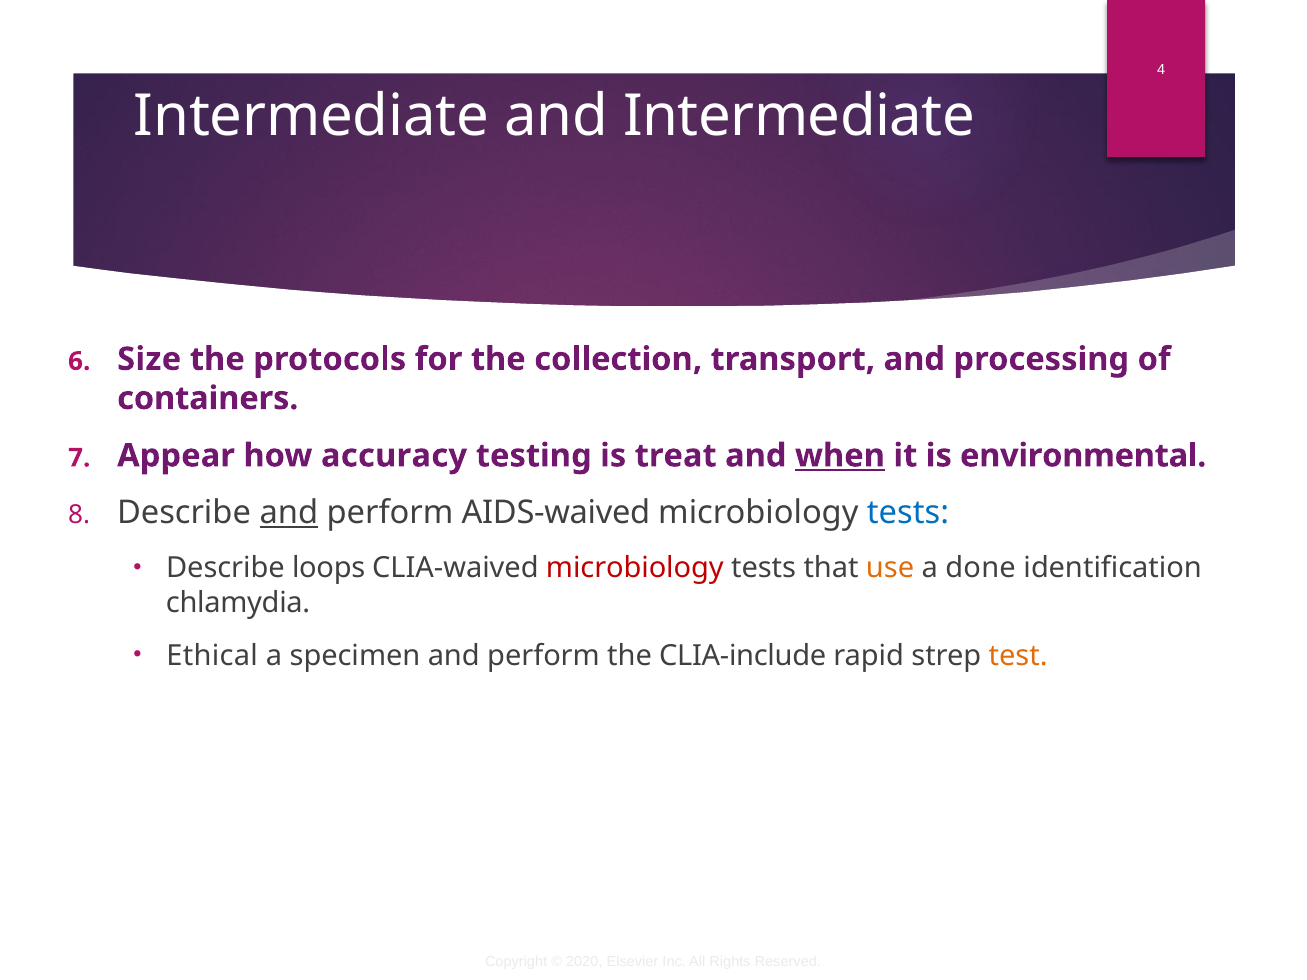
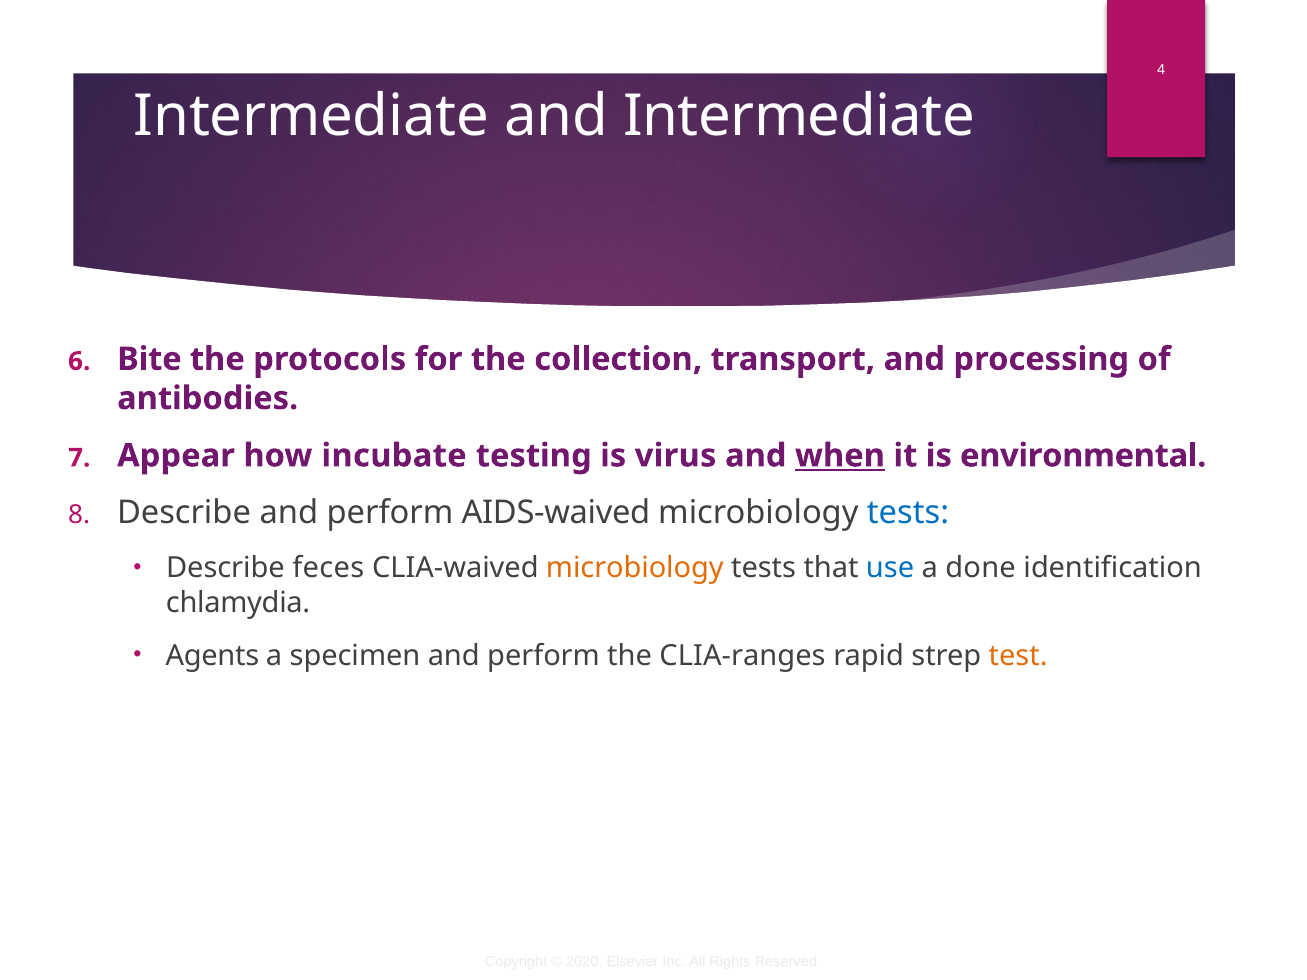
Size: Size -> Bite (149, 359)
containers: containers -> antibodies (208, 398)
accuracy: accuracy -> incubate (394, 456)
treat: treat -> virus (676, 456)
and underline: present -> none (289, 513)
loops: loops -> feces (328, 568)
microbiology colour: red -> orange (635, 568)
use colour: orange -> blue (890, 568)
Ethical: Ethical -> Agents (212, 656)
CLIA-include: CLIA-include -> CLIA-ranges (743, 656)
